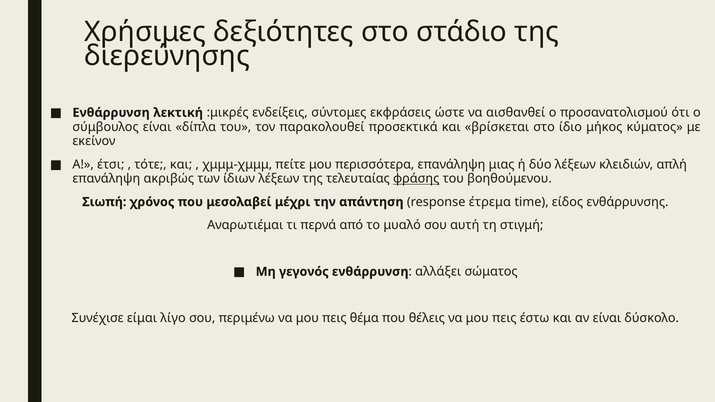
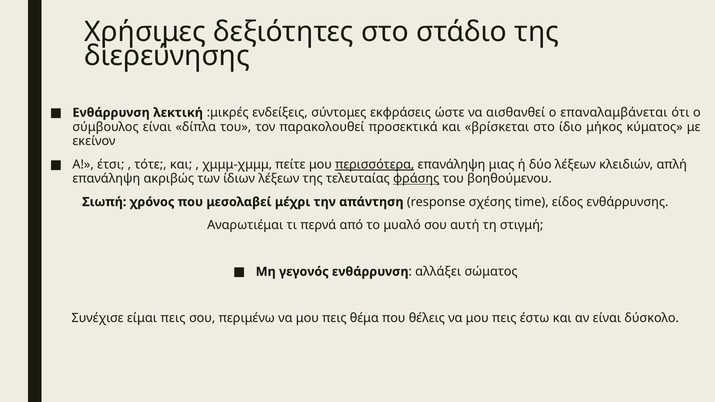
προσανατολισμού: προσανατολισμού -> επαναλαμβάνεται (614, 113)
περισσότερα underline: none -> present (375, 165)
έτρεμα: έτρεμα -> σχέσης (490, 202)
είμαι λίγο: λίγο -> πεις (173, 318)
